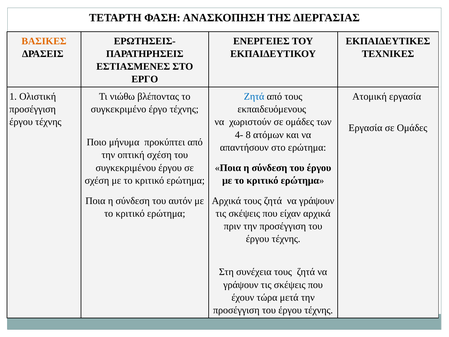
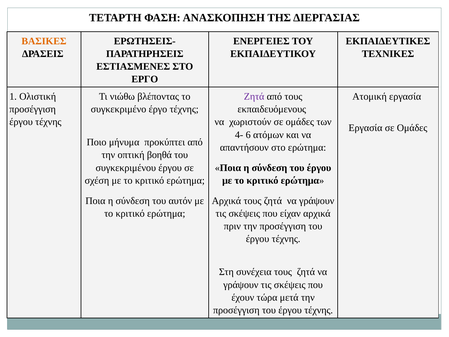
Ζητά colour: blue -> purple (254, 96)
8: 8 -> 6 (248, 135)
οπτική σχέση: σχέση -> βοηθά (159, 155)
